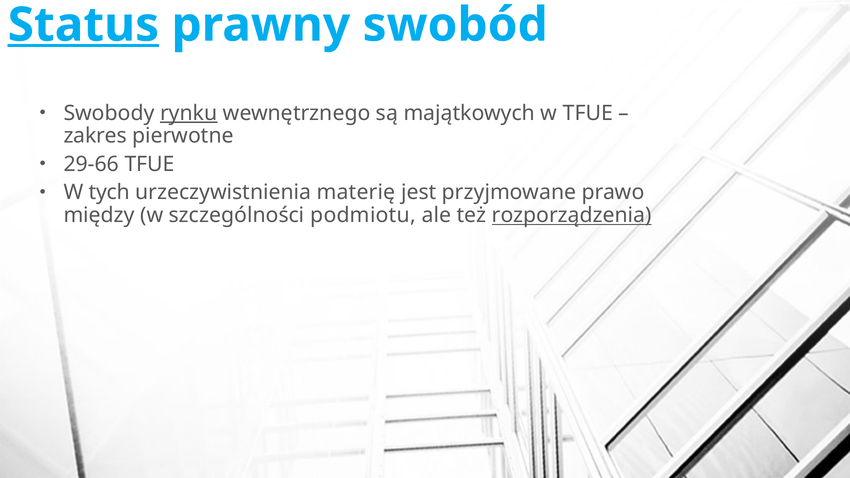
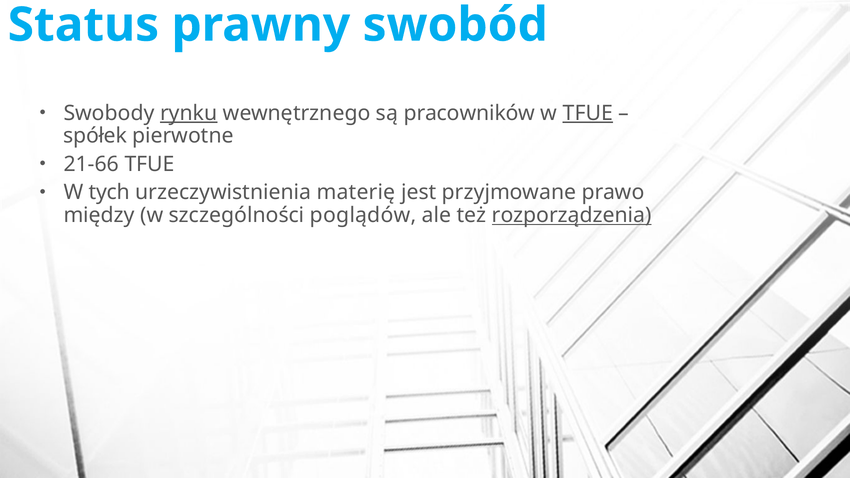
Status underline: present -> none (83, 25)
majątkowych: majątkowych -> pracowników (469, 113)
TFUE underline: none -> present (588, 113)
zakres: zakres -> spółek (95, 136)
29-66: 29-66 -> 21-66 (91, 164)
podmiotu: podmiotu -> poglądów (363, 215)
